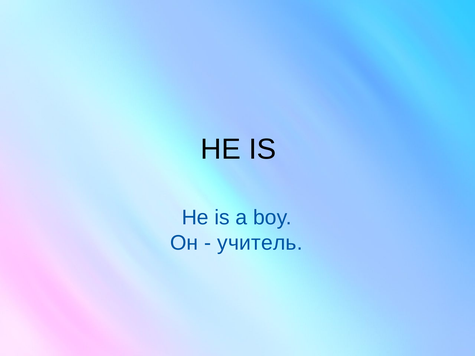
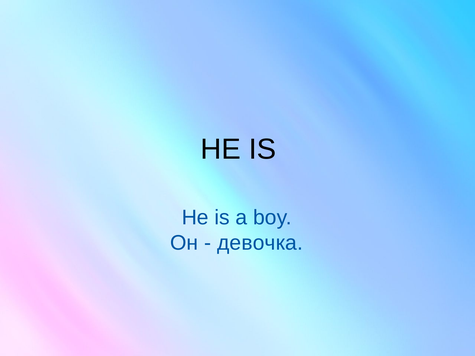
учитель: учитель -> девочка (260, 243)
